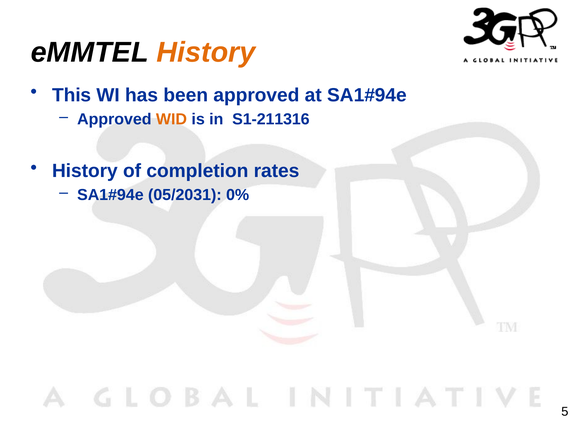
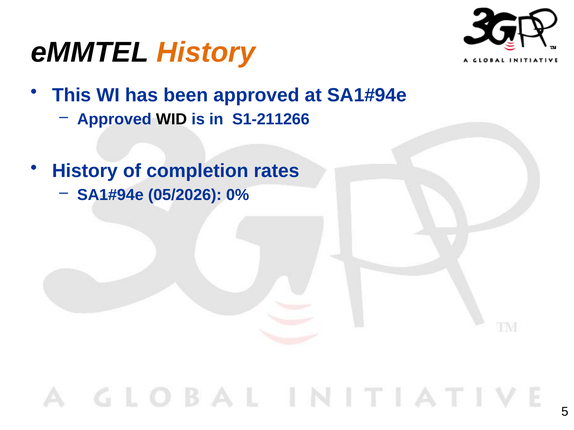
WID colour: orange -> black (171, 119)
S1-211316: S1-211316 -> S1-211266 (271, 119)
05/2031: 05/2031 -> 05/2026 (185, 195)
